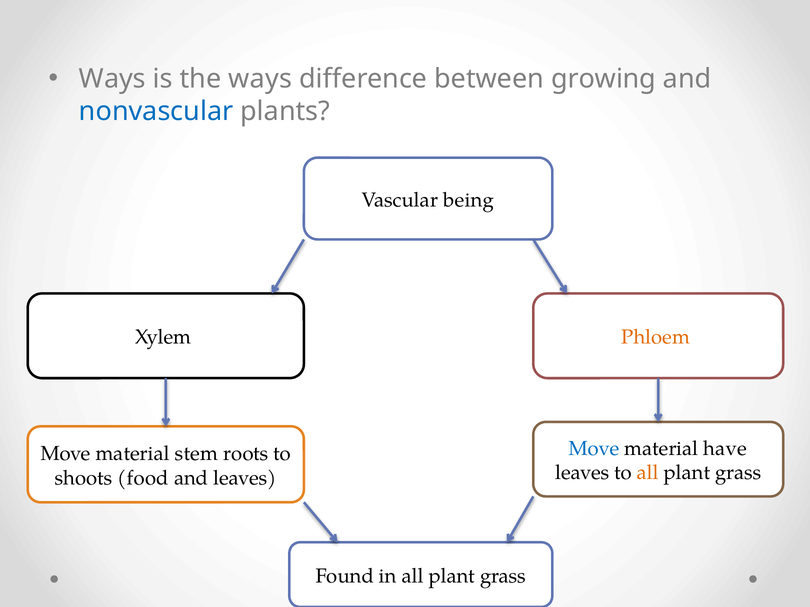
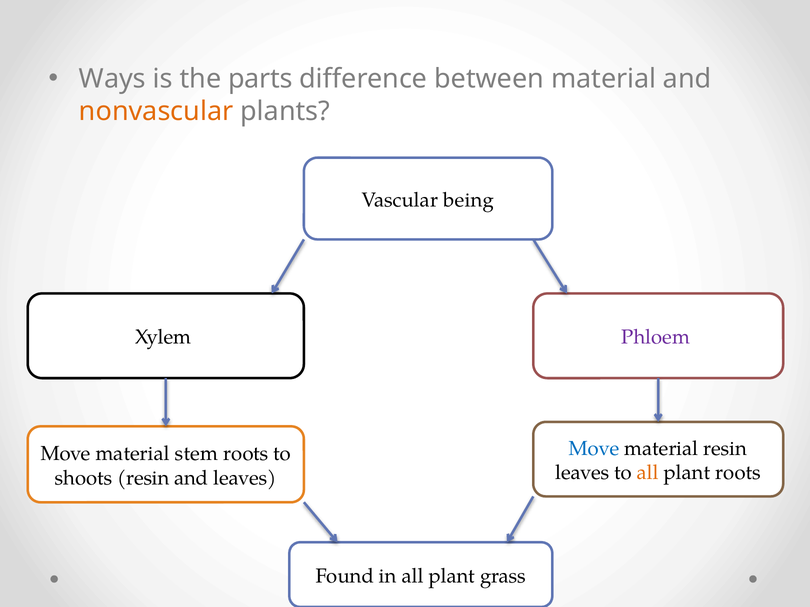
the ways: ways -> parts (260, 79)
between growing: growing -> material (604, 79)
nonvascular colour: blue -> orange (156, 112)
Phloem colour: orange -> purple (656, 337)
material have: have -> resin (725, 449)
grass: grass -> roots (738, 473)
shoots food: food -> resin (143, 478)
